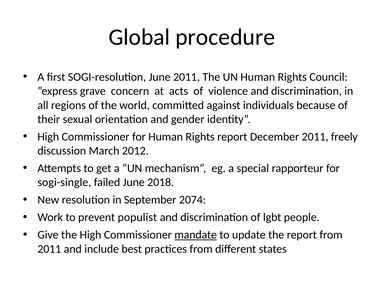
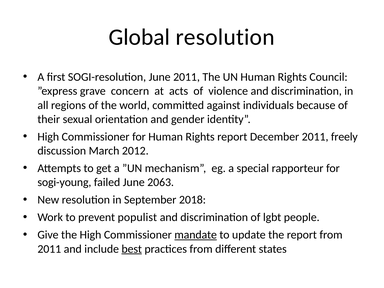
Global procedure: procedure -> resolution (225, 37)
sogi-single: sogi-single -> sogi-young (64, 182)
2018: 2018 -> 2063 (161, 182)
2074: 2074 -> 2018 (192, 200)
best underline: none -> present (132, 249)
